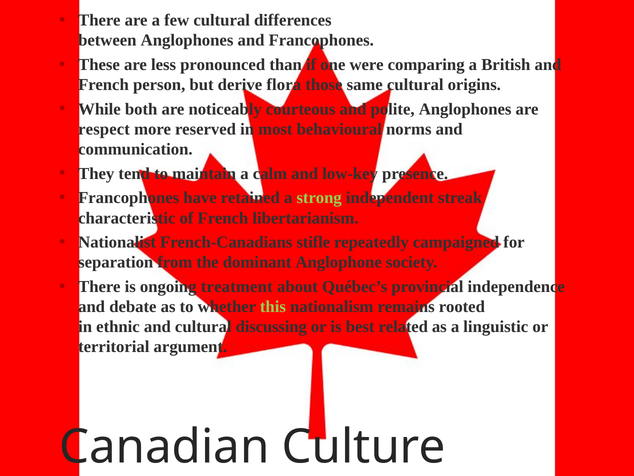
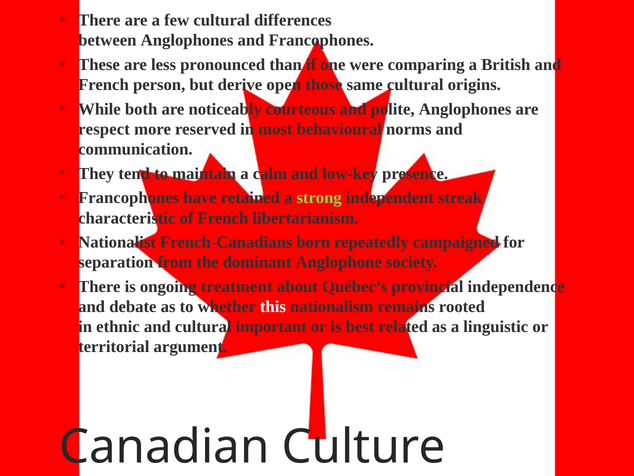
flora: flora -> open (284, 85)
stifle: stifle -> born (313, 242)
this colour: light green -> white (273, 306)
discussing: discussing -> important (271, 327)
